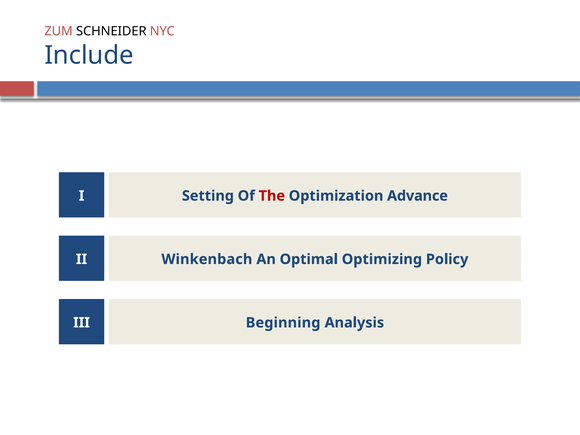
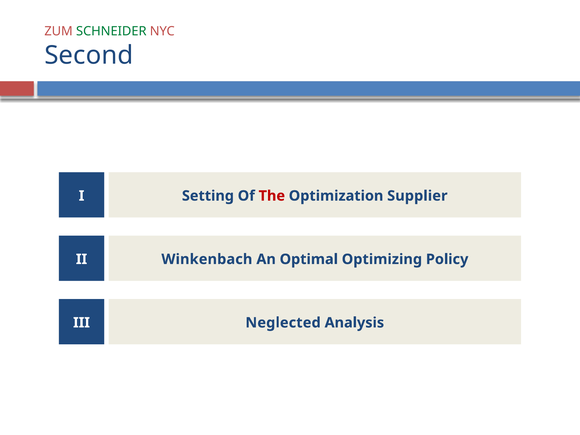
SCHNEIDER colour: black -> green (111, 31)
Include: Include -> Second (89, 55)
Advance: Advance -> Supplier (417, 196)
Beginning: Beginning -> Neglected (283, 323)
